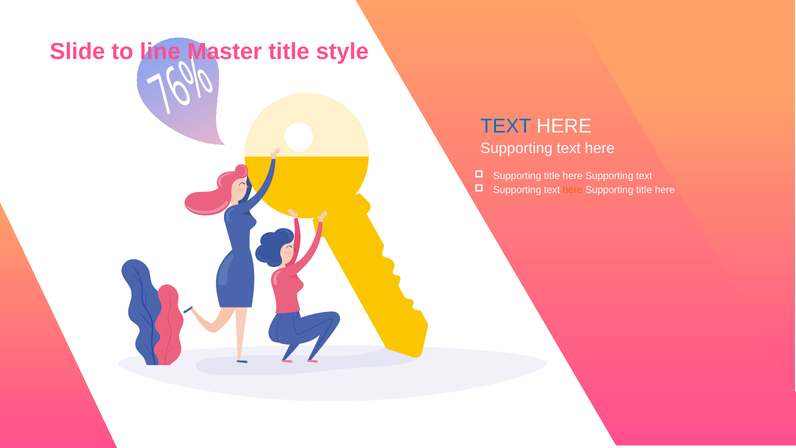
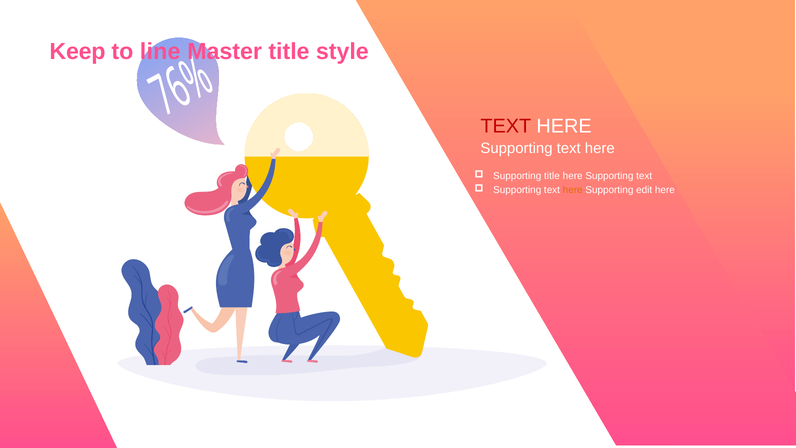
Slide: Slide -> Keep (78, 51)
TEXT colour: blue -> red (506, 126)
title: title -> edit (644, 190)
